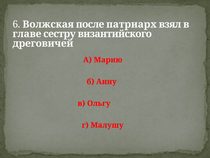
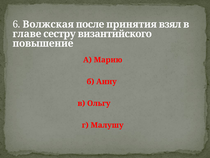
патриарх: патриарх -> принятия (132, 24)
дреговичей: дреговичей -> повышение (43, 43)
